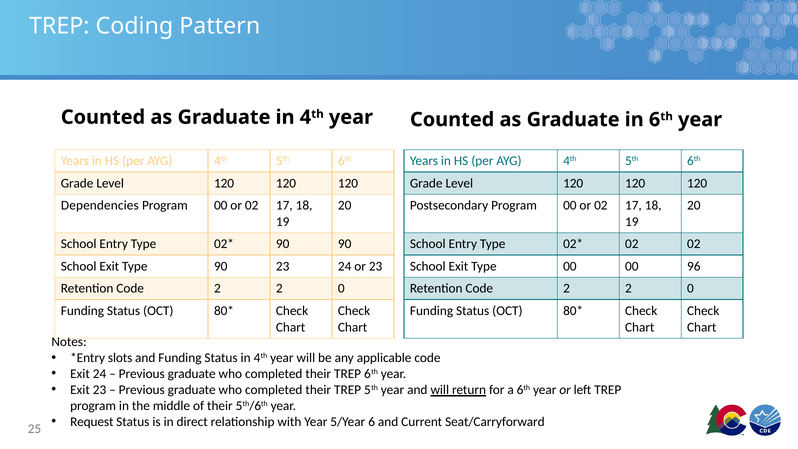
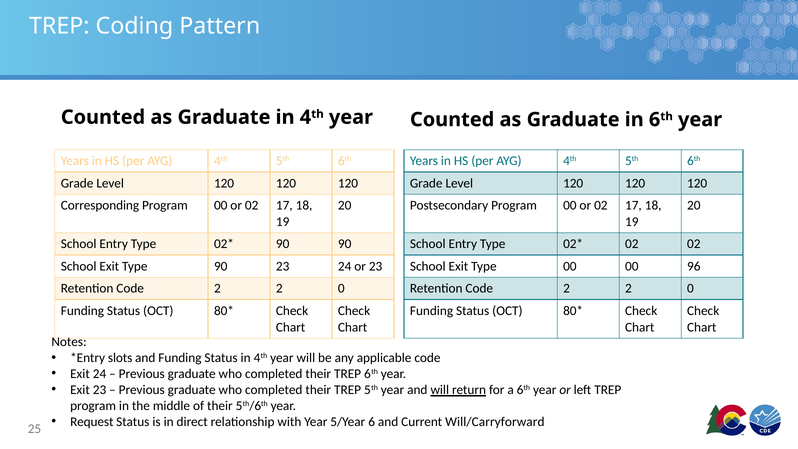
Dependencies: Dependencies -> Corresponding (100, 205)
Seat/Carryforward: Seat/Carryforward -> Will/Carryforward (495, 422)
